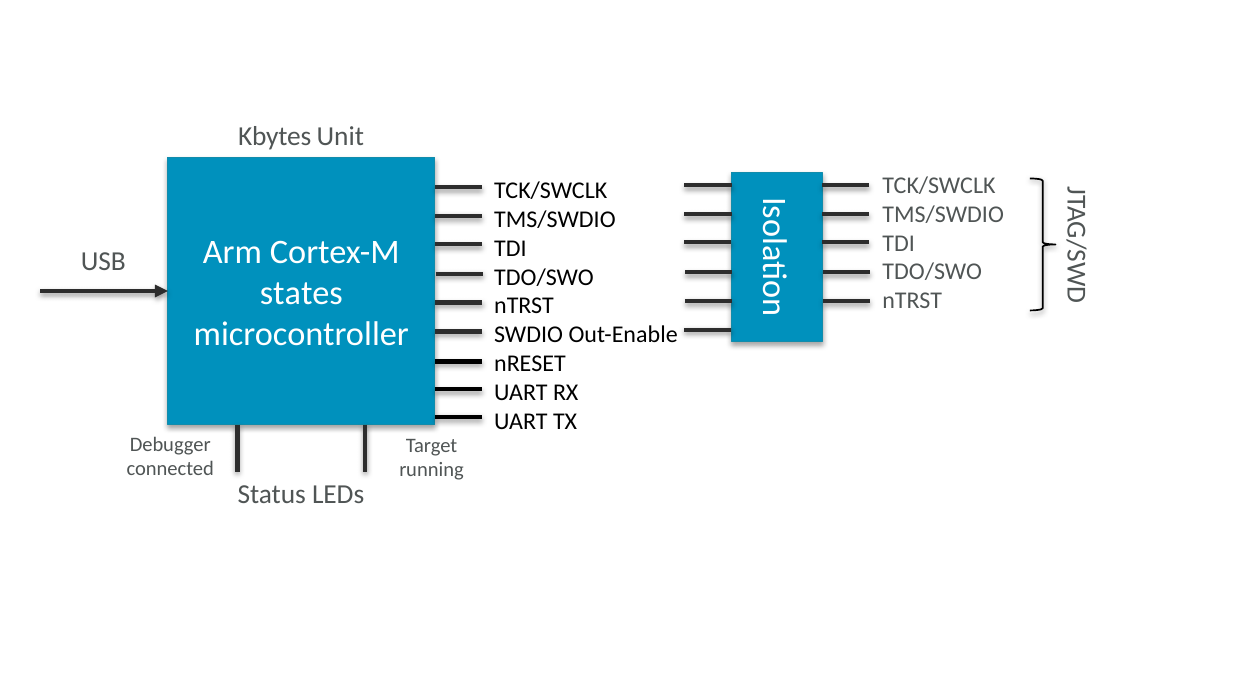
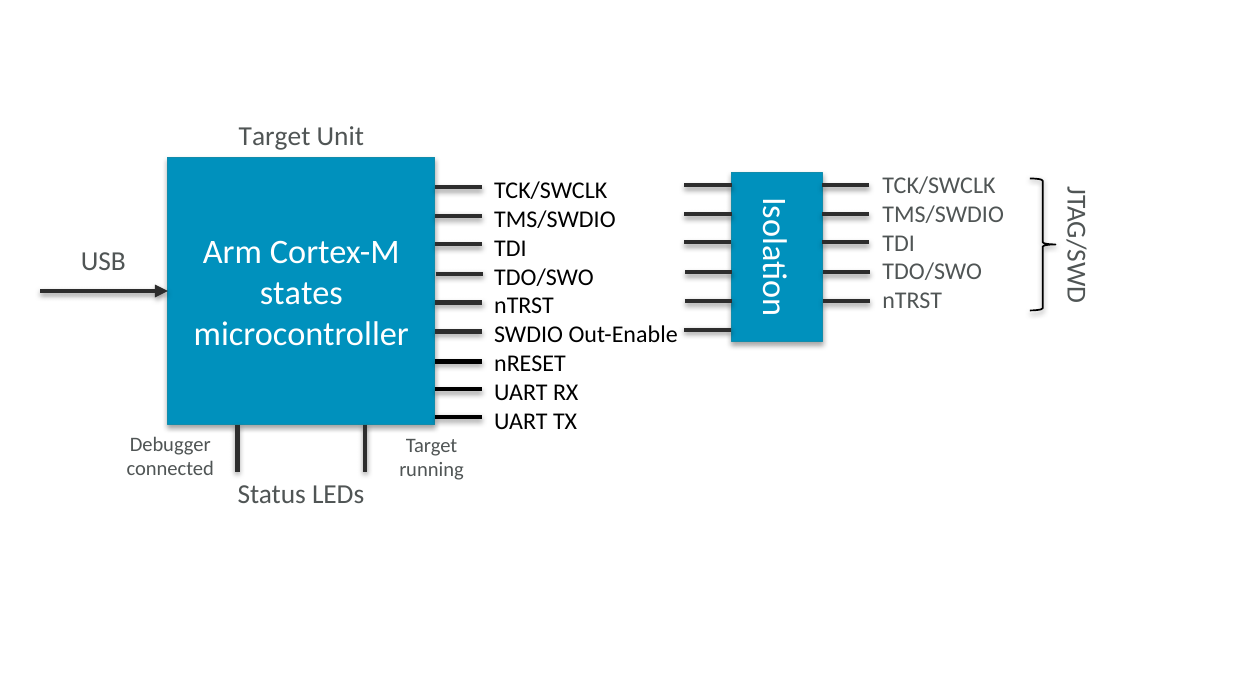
Kbytes: Kbytes -> Target (275, 136)
